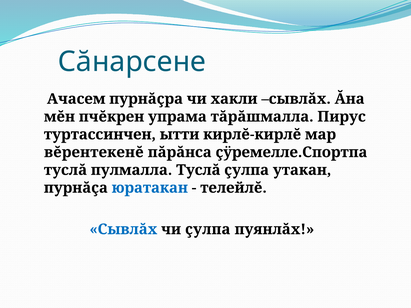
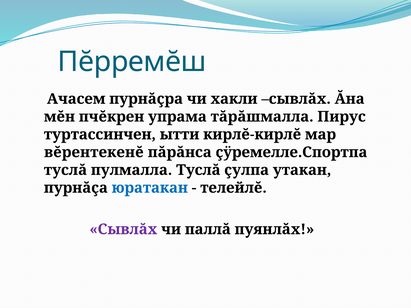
Сăнарсене: Сăнарсене -> Пĕрремĕш (132, 62)
Сывлăх colour: blue -> purple (123, 229)
чи çулпа: çулпа -> паллă (208, 229)
